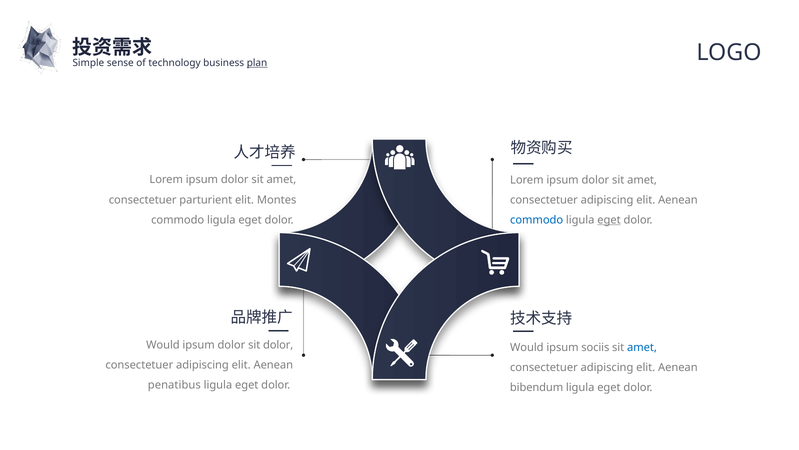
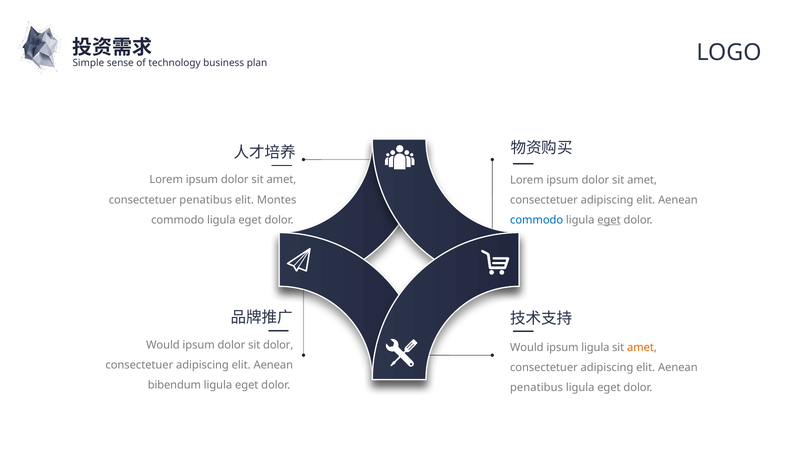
plan underline: present -> none (257, 63)
consectetuer parturient: parturient -> penatibus (206, 200)
ipsum sociis: sociis -> ligula (595, 347)
amet colour: blue -> orange (642, 347)
penatibus: penatibus -> bibendum (174, 385)
bibendum: bibendum -> penatibus (536, 387)
